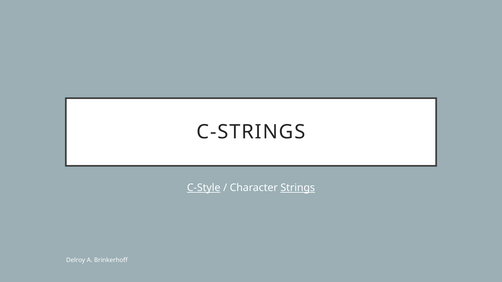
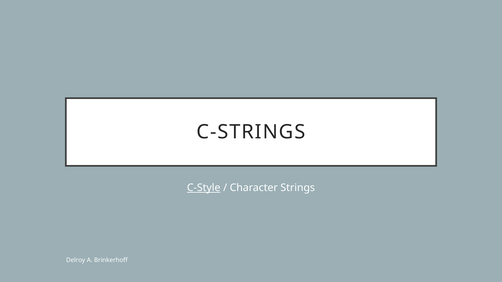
Strings underline: present -> none (298, 188)
